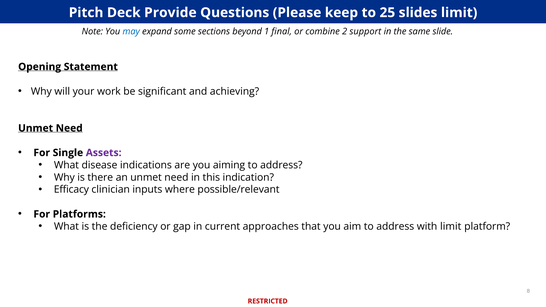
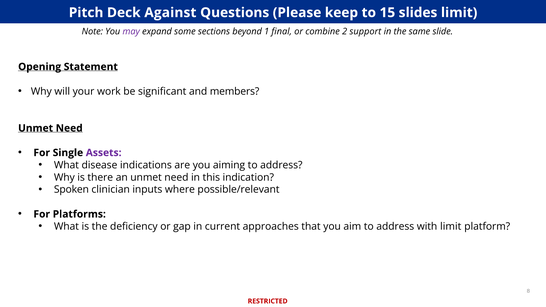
Provide: Provide -> Against (170, 13)
25: 25 -> 15 (387, 13)
may colour: blue -> purple (131, 31)
achieving: achieving -> members (235, 91)
Efficacy: Efficacy -> Spoken (71, 190)
